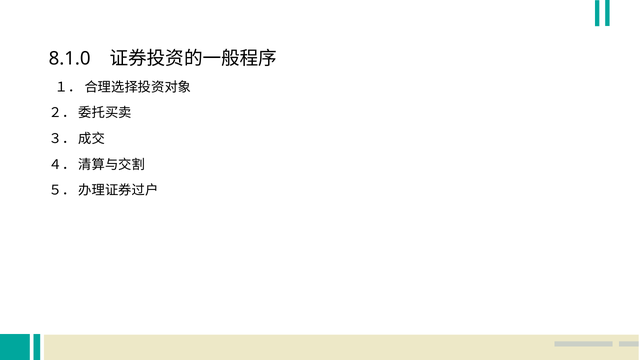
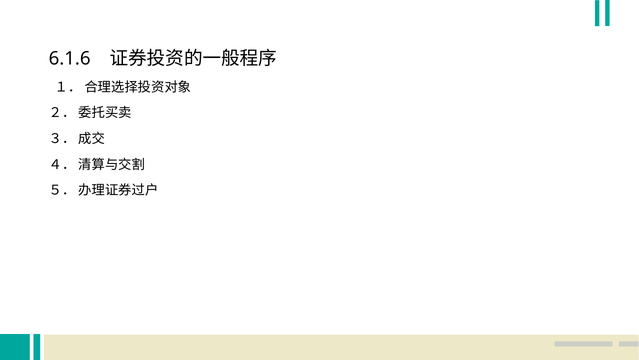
8.1.0: 8.1.0 -> 6.1.6 (70, 58)
